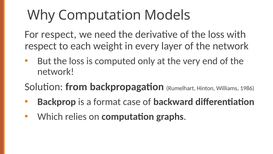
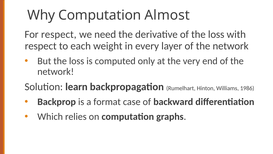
Models: Models -> Almost (167, 15)
from: from -> learn (76, 87)
